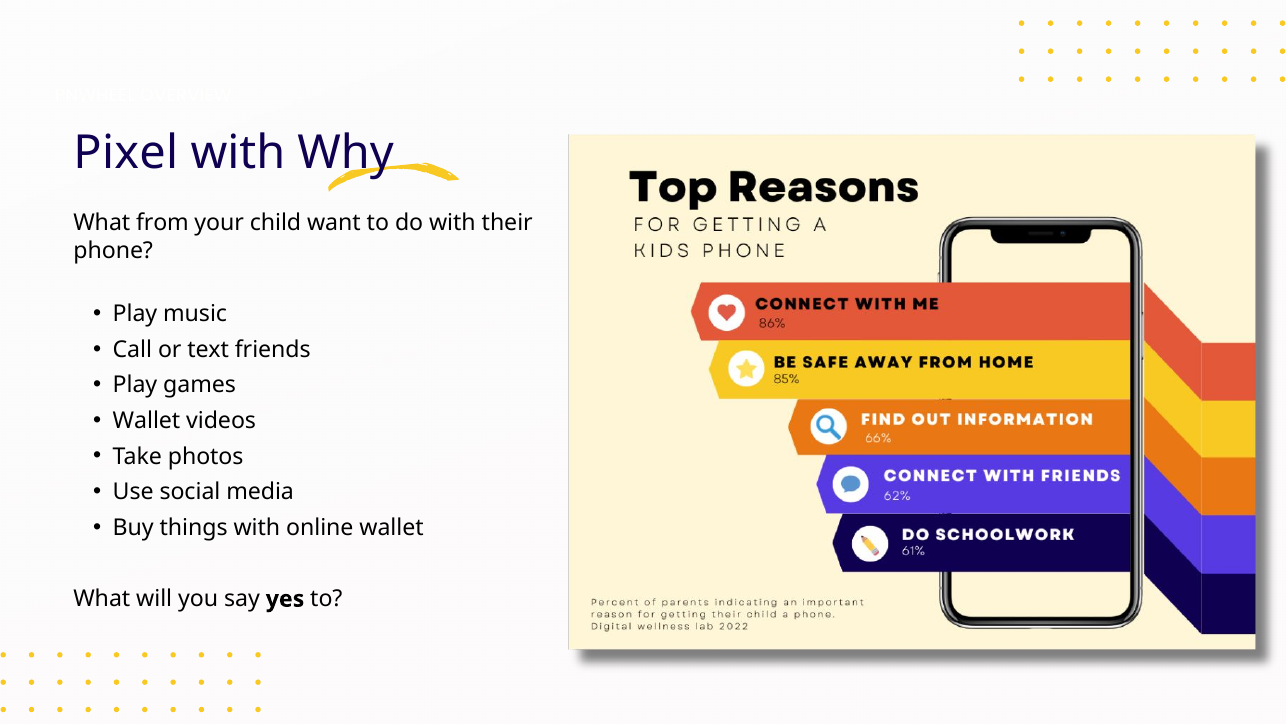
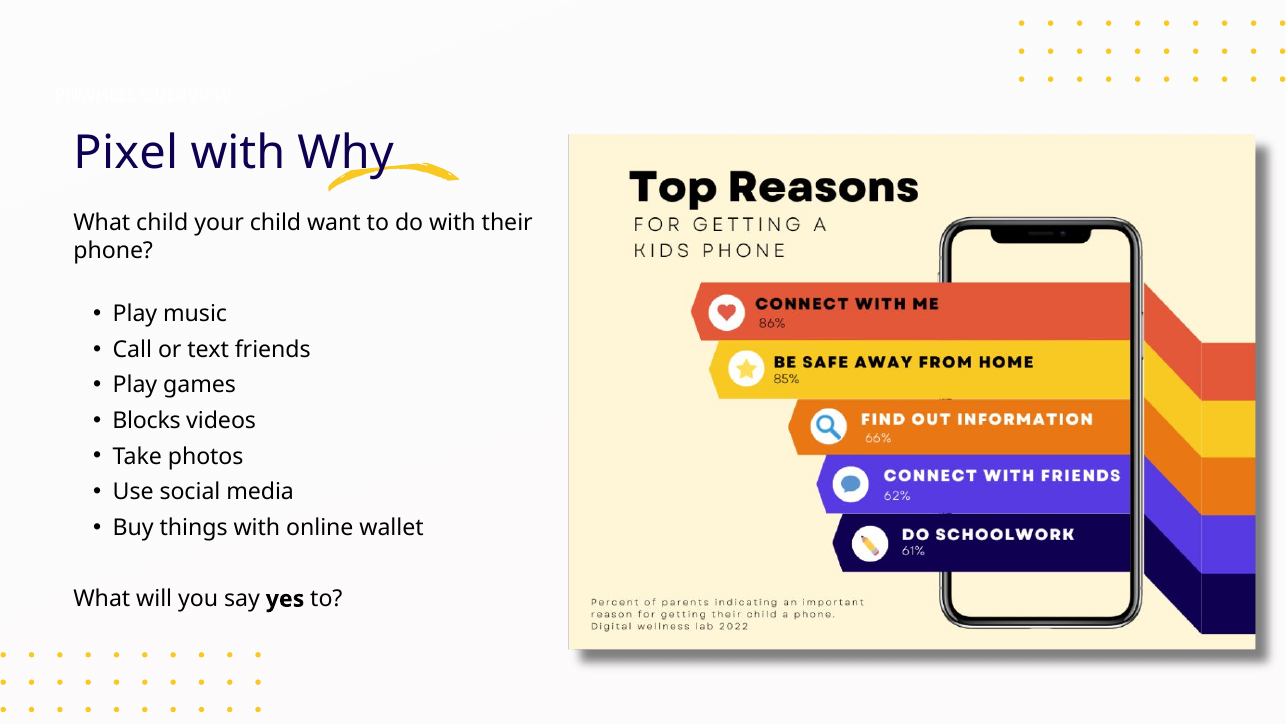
What from: from -> child (162, 223)
Wallet: Wallet -> Blocks (147, 421)
